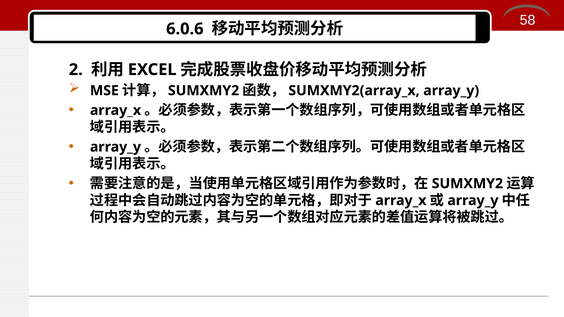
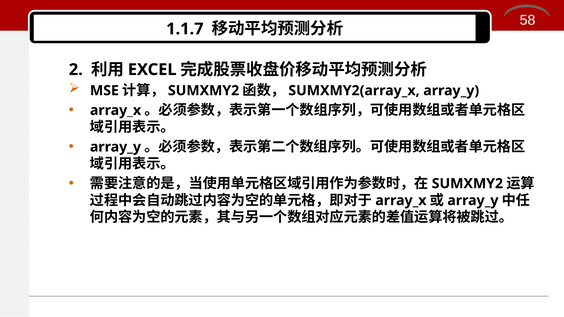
6.0.6: 6.0.6 -> 1.1.7 (185, 29)
